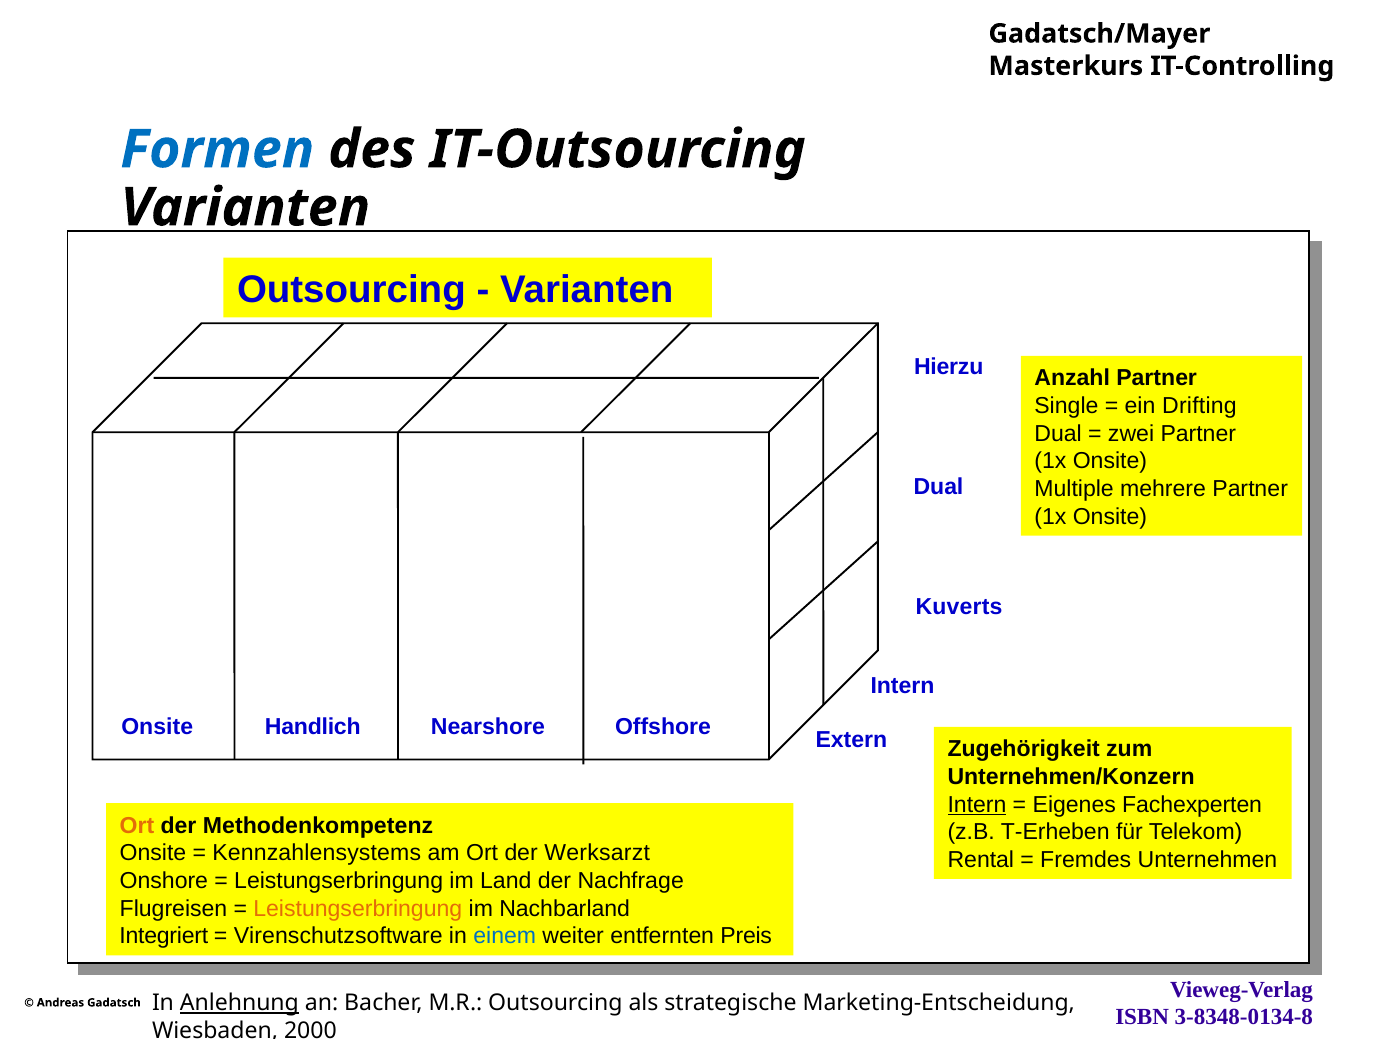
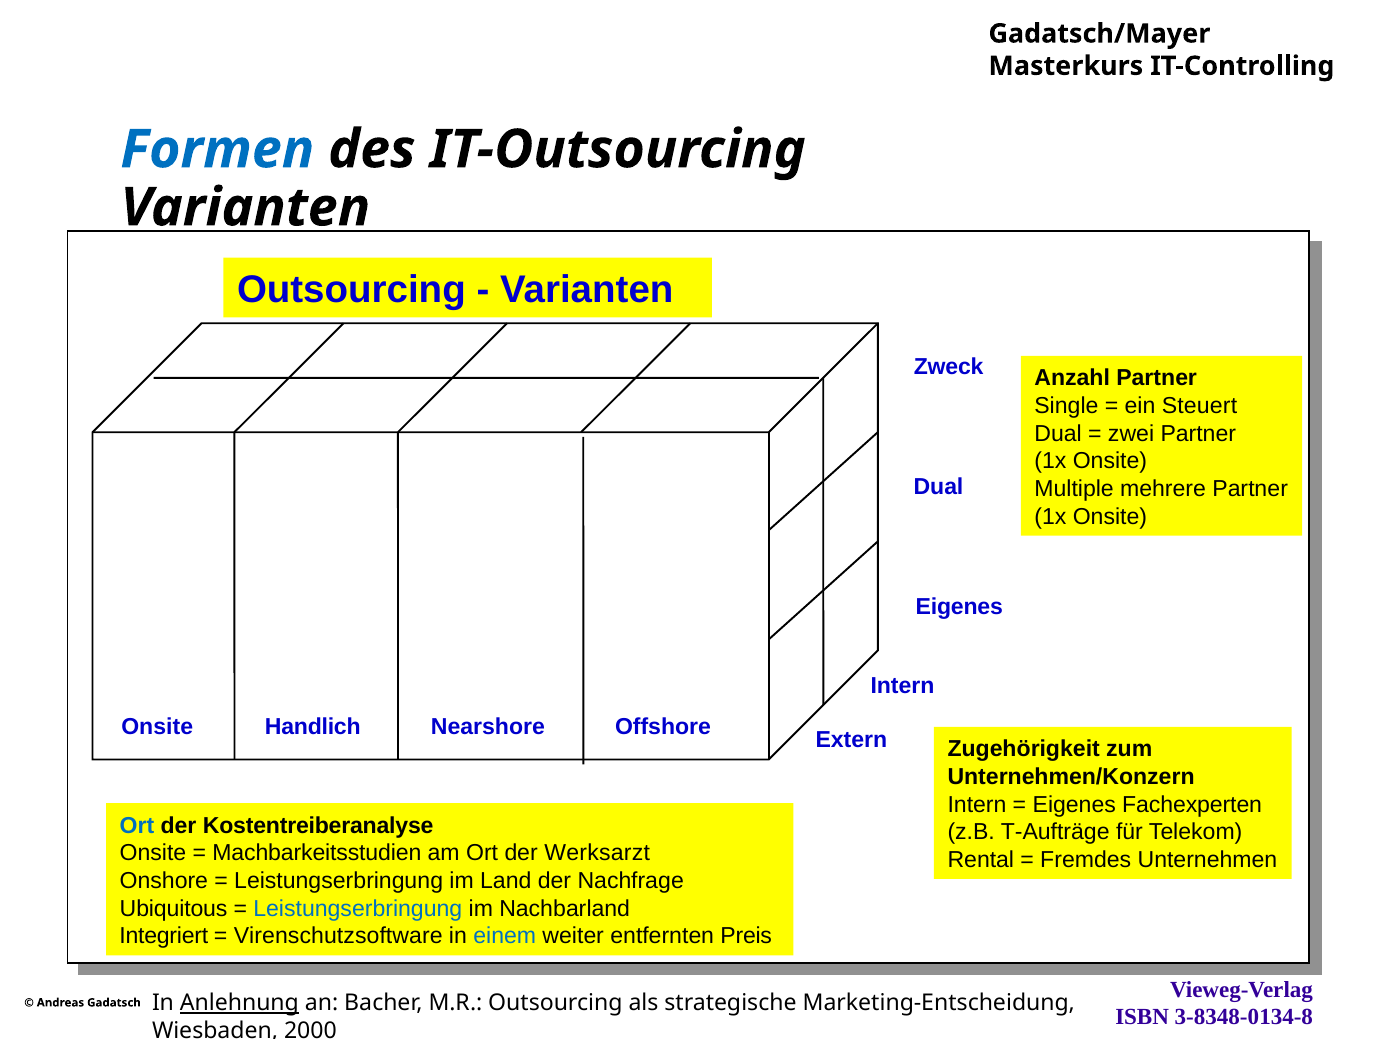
Hierzu: Hierzu -> Zweck (949, 367)
Drifting: Drifting -> Steuert (1200, 406)
Kuverts: Kuverts -> Eigenes (959, 607)
Intern underline: present -> none (977, 804)
Ort colour: orange -> blue (137, 825)
Methodenkompetenz: Methodenkompetenz -> Kostentreiberanalyse (318, 825)
T-Erheben: T-Erheben -> T-Aufträge (1055, 832)
Kennzahlensystems: Kennzahlensystems -> Machbarkeitsstudien (317, 853)
Flugreisen: Flugreisen -> Ubiquitous (174, 908)
Leistungserbringung colour: orange -> blue (358, 908)
